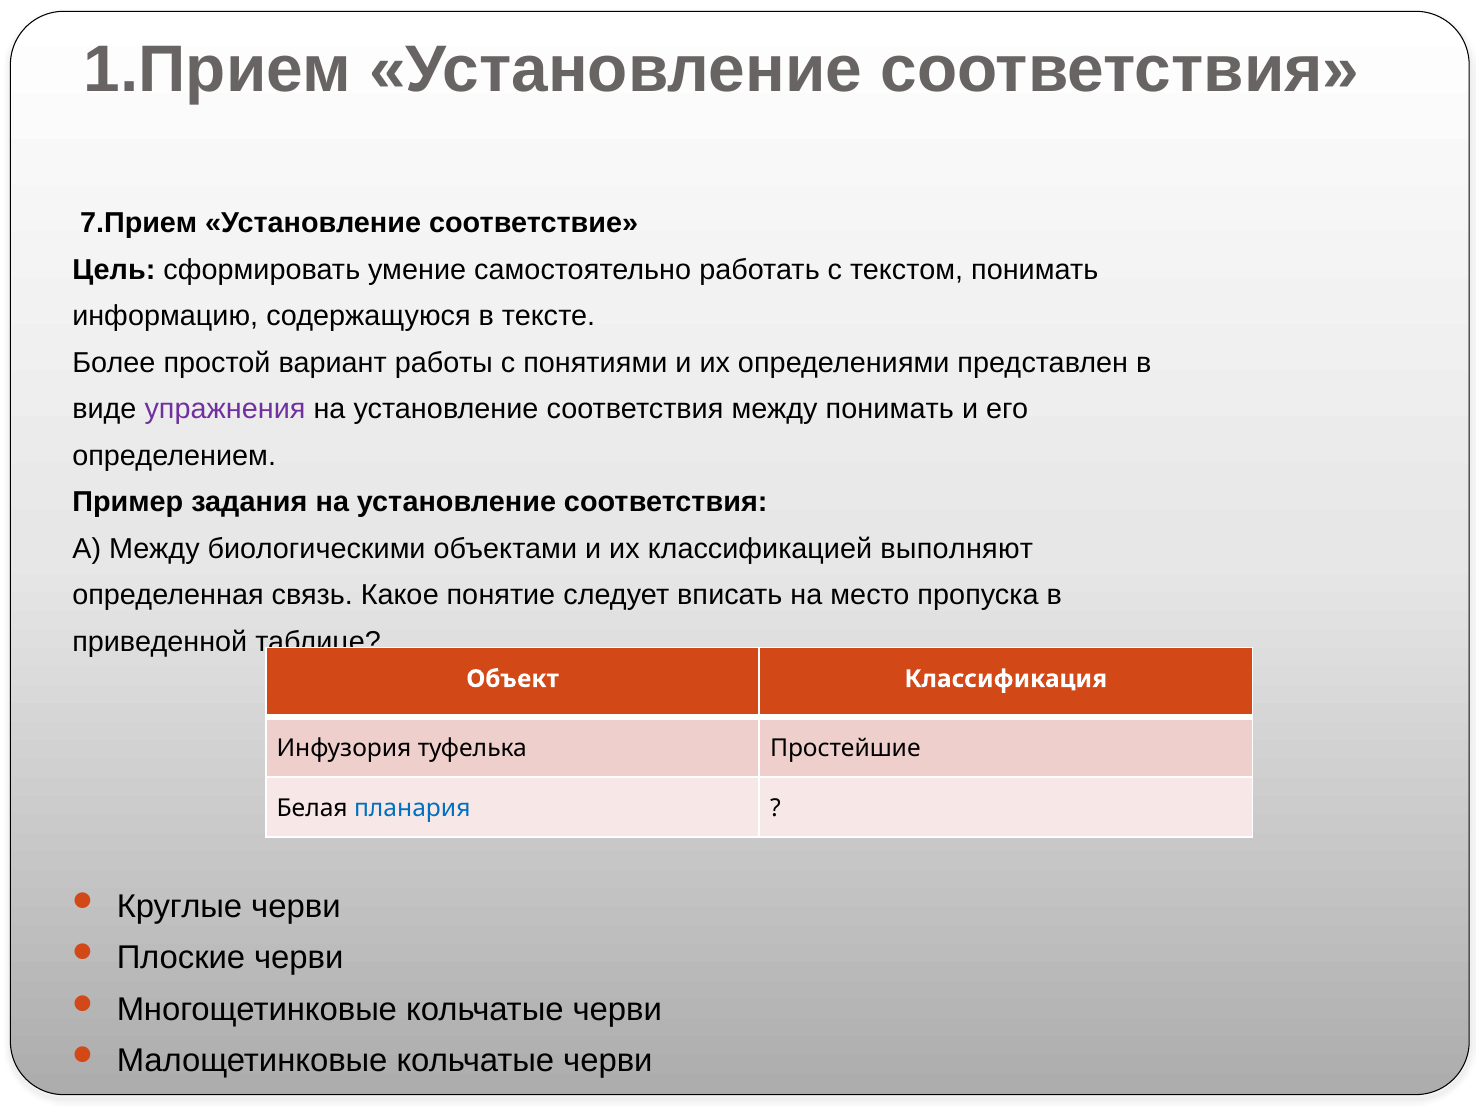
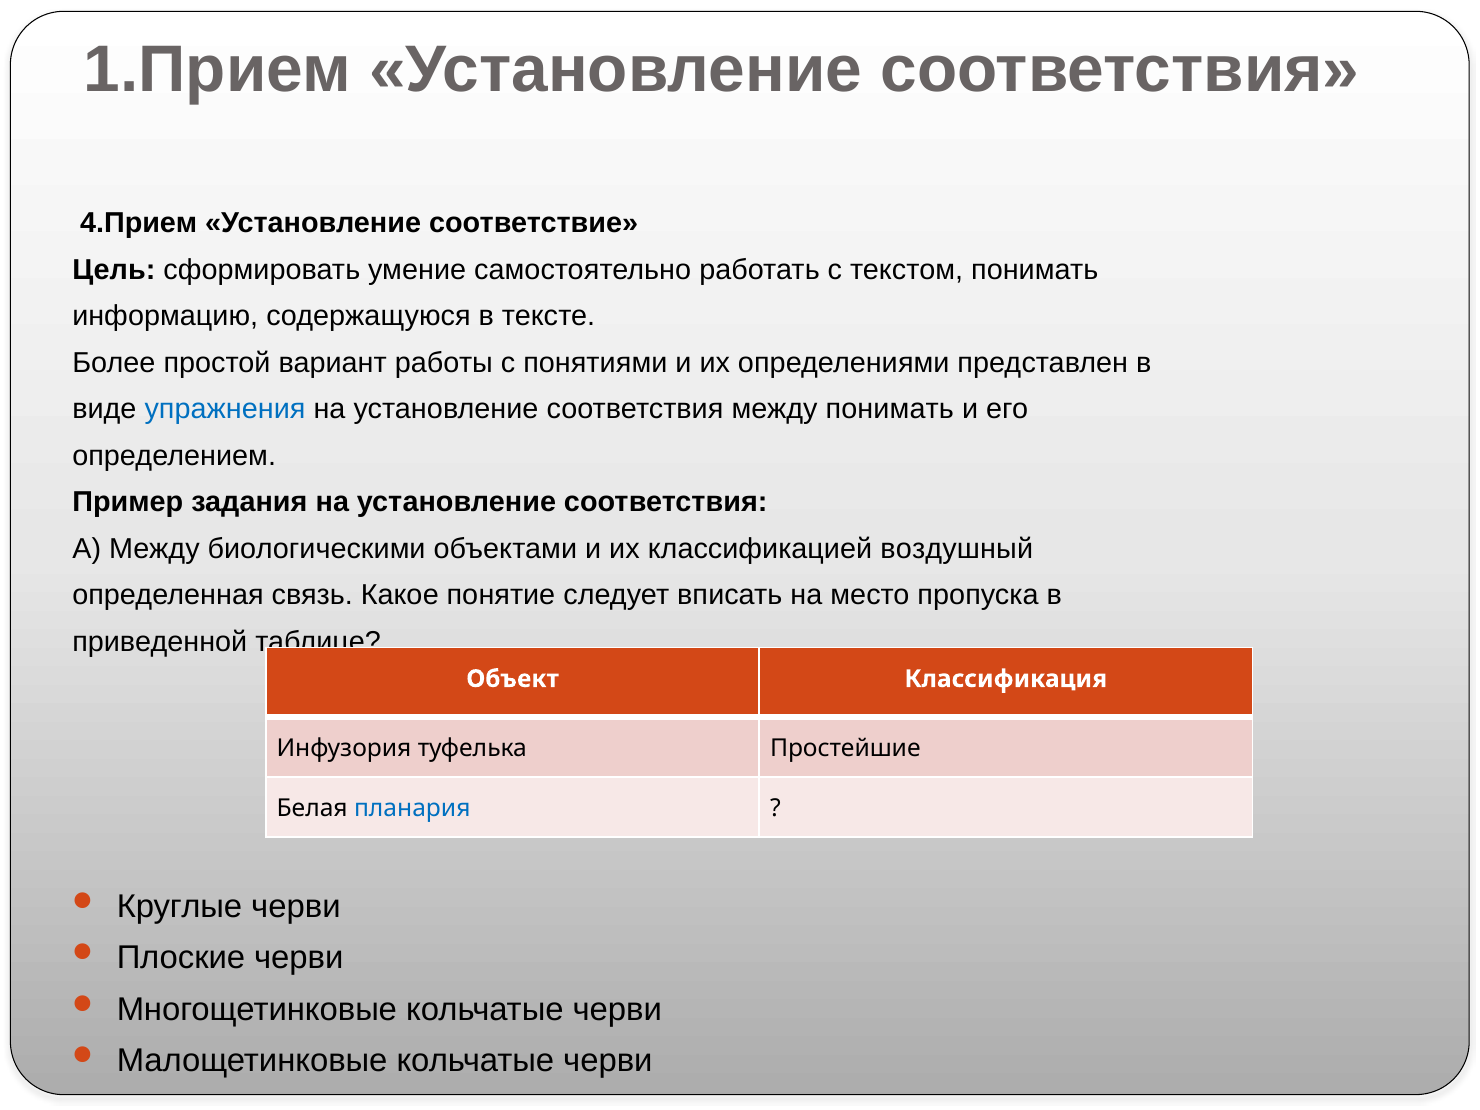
7.Прием: 7.Прием -> 4.Прием (139, 223)
упражнения colour: purple -> blue (225, 409)
выполняют: выполняют -> воздушный (957, 549)
